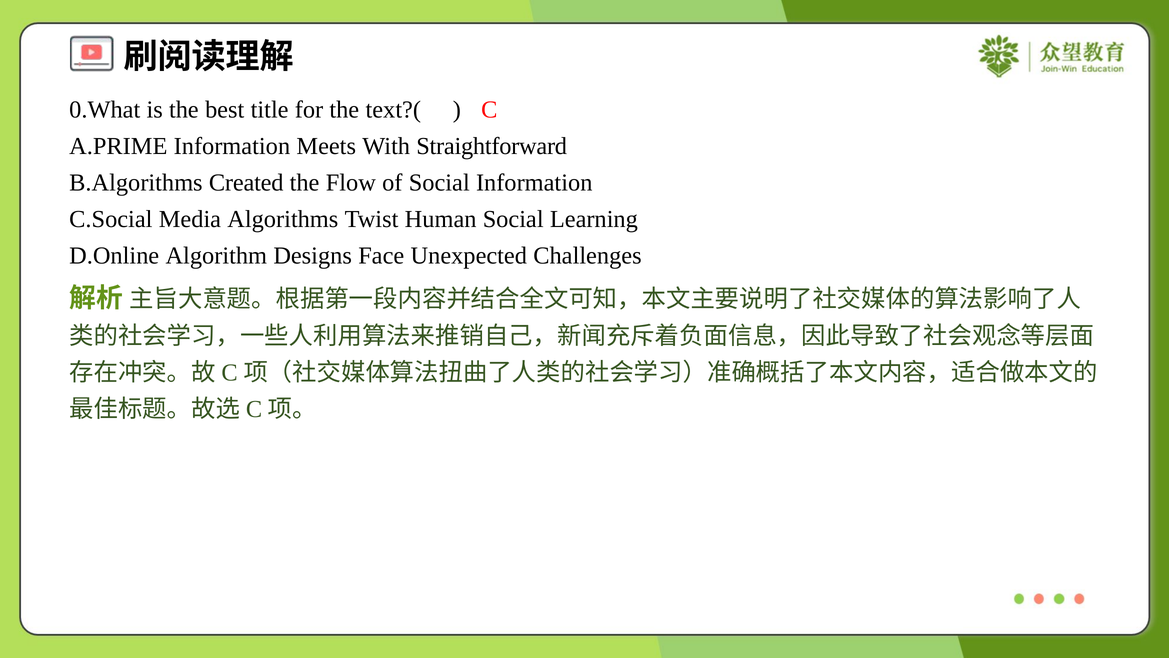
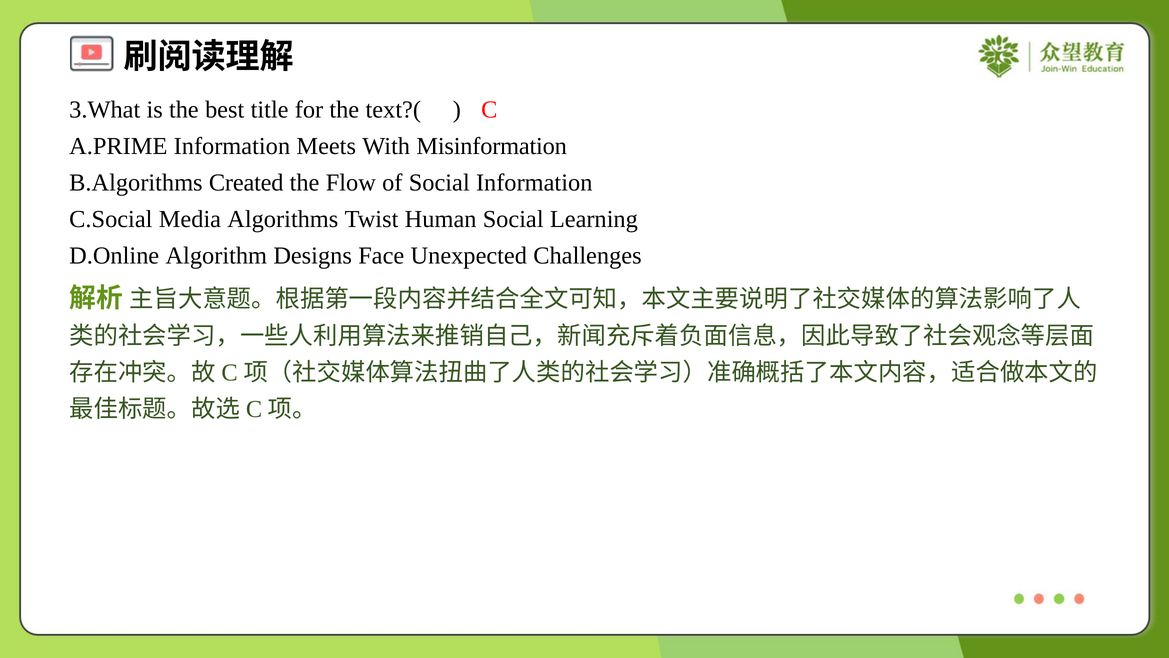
0.What: 0.What -> 3.What (105, 109)
Straightforward: Straightforward -> Misinformation (492, 146)
